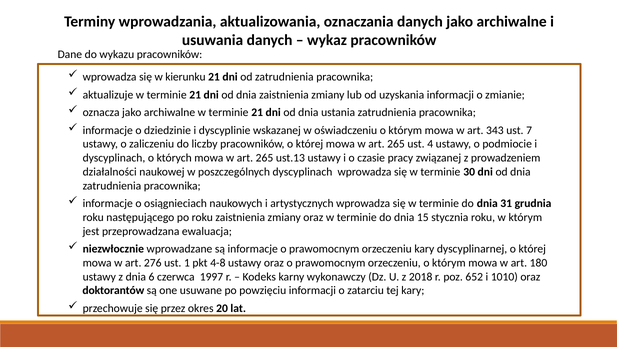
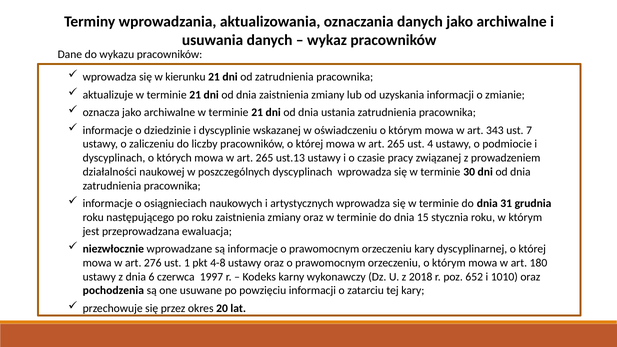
doktorantów: doktorantów -> pochodzenia (113, 291)
